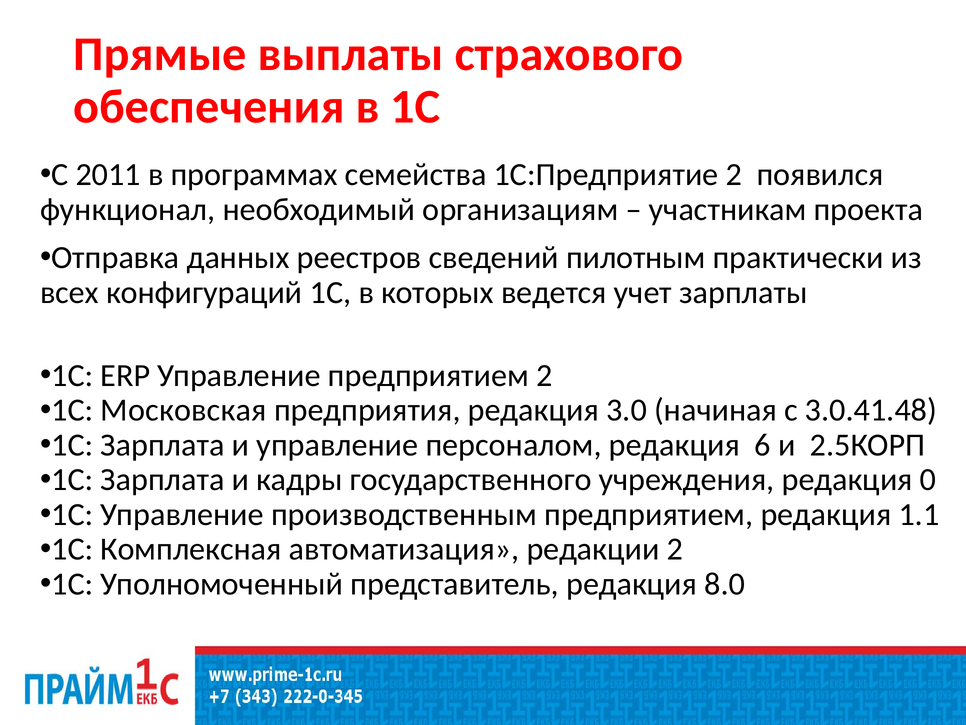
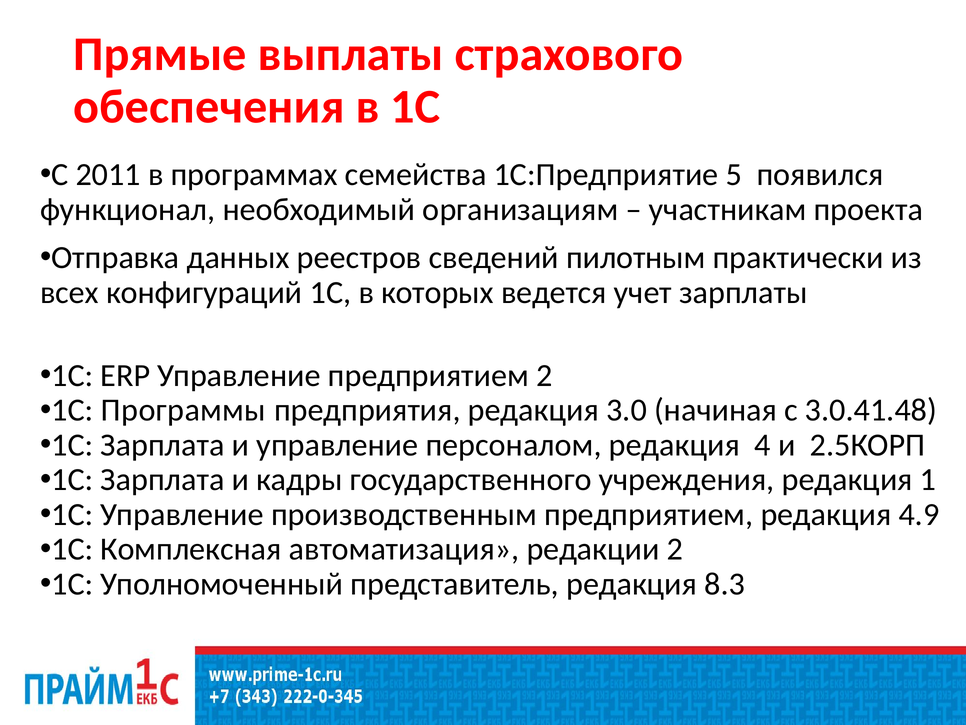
1С:Предприятие 2: 2 -> 5 (734, 174)
Московская: Московская -> Программы (183, 410)
6: 6 -> 4 (763, 445)
0: 0 -> 1 (928, 479)
1.1: 1.1 -> 4.9 (919, 514)
8.0: 8.0 -> 8.3 (725, 584)
